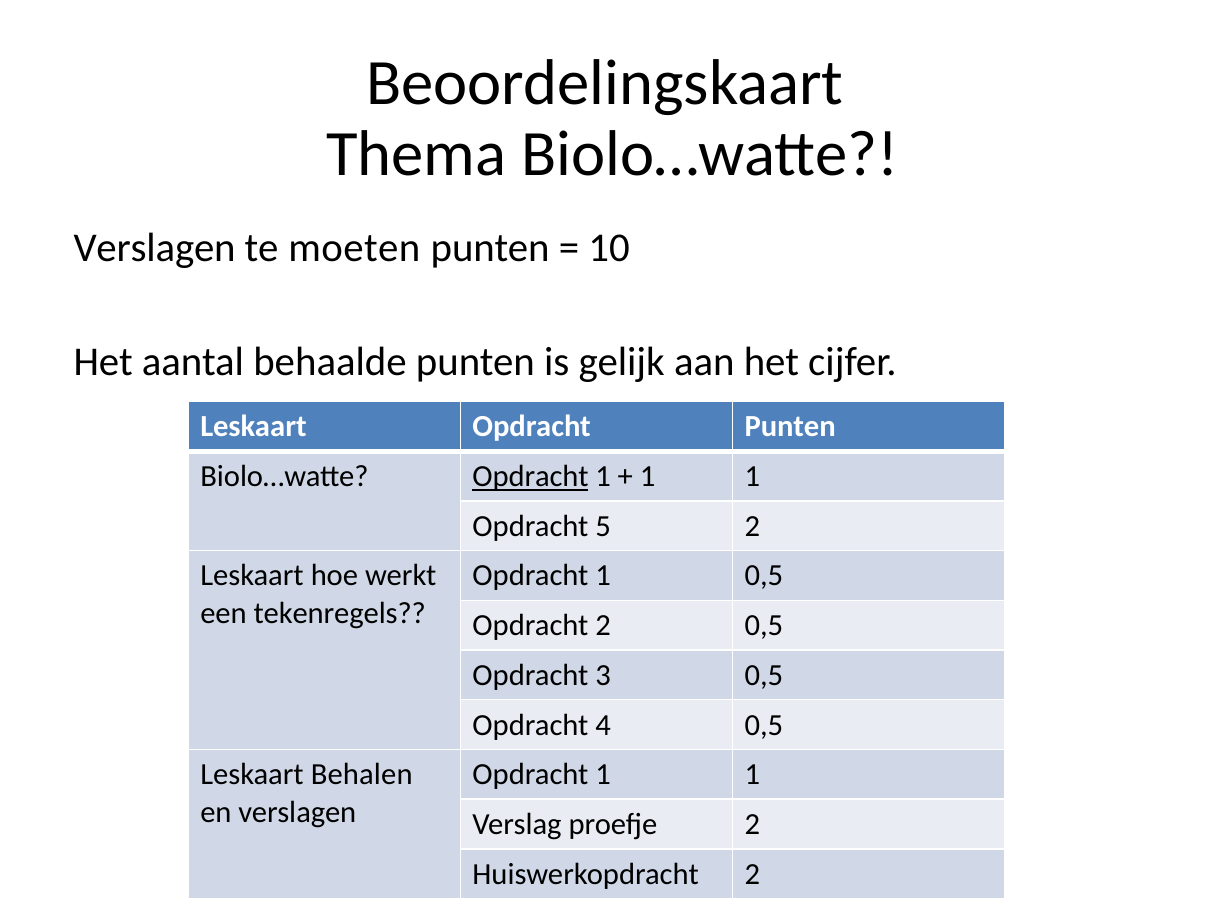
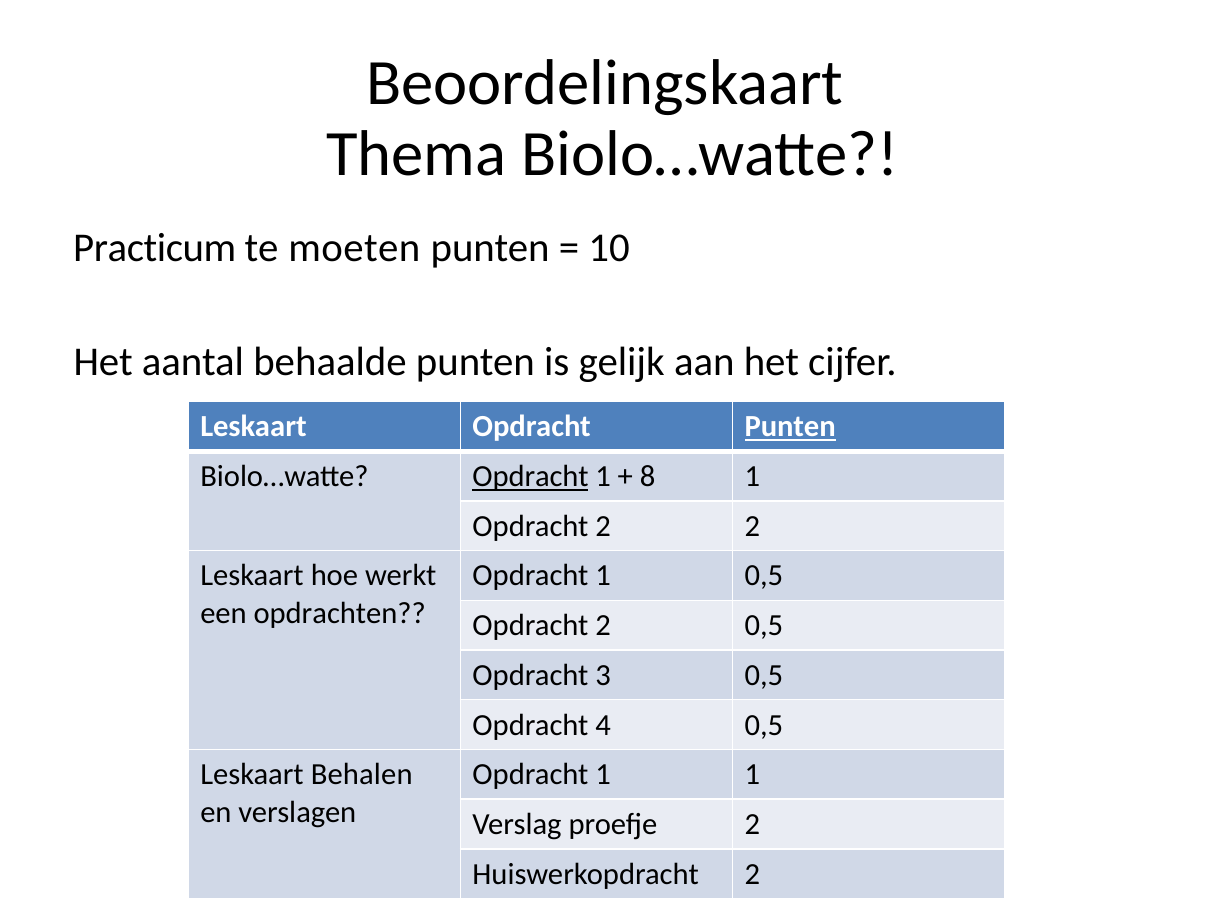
Verslagen: Verslagen -> Practicum (155, 248)
Punten underline: none -> present (790, 427)
1: 1 -> 8 (648, 476)
5: 5 -> 2 (603, 526)
tekenregels: tekenregels -> opdrachten (340, 613)
